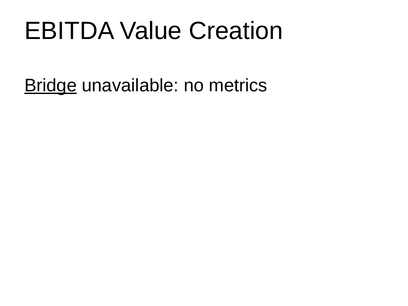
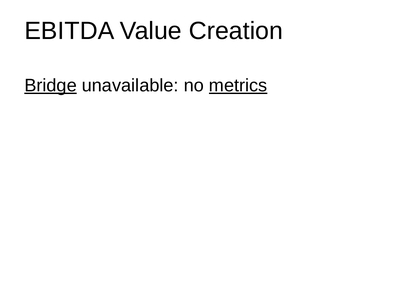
metrics underline: none -> present (238, 86)
